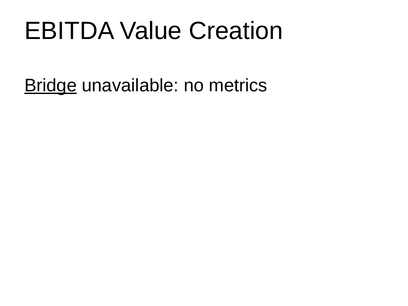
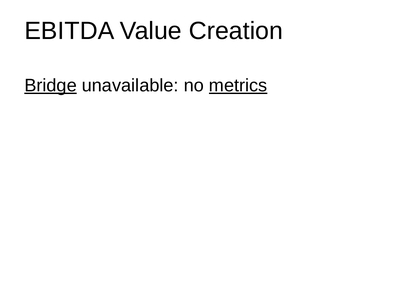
metrics underline: none -> present (238, 86)
